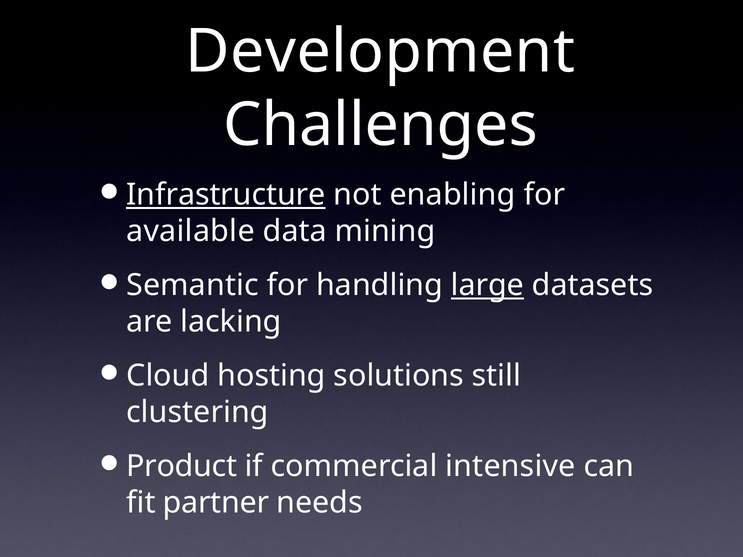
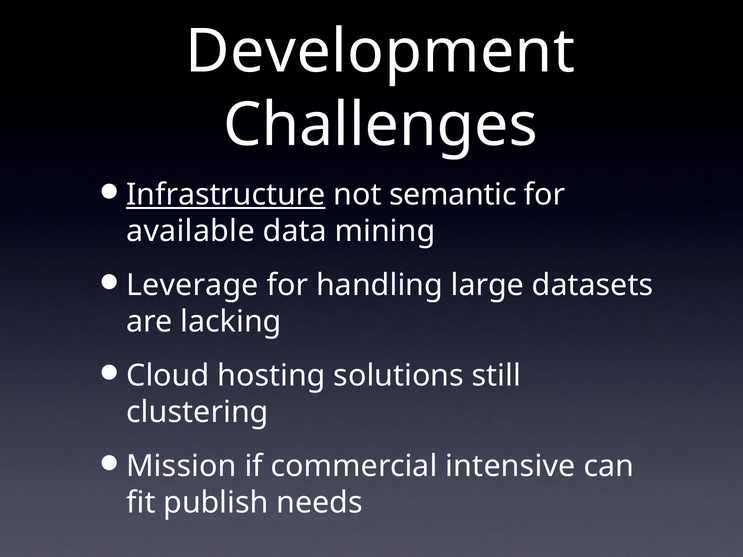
enabling: enabling -> semantic (453, 195)
Semantic: Semantic -> Leverage (192, 285)
large underline: present -> none (487, 285)
Product: Product -> Mission (181, 467)
partner: partner -> publish (216, 503)
